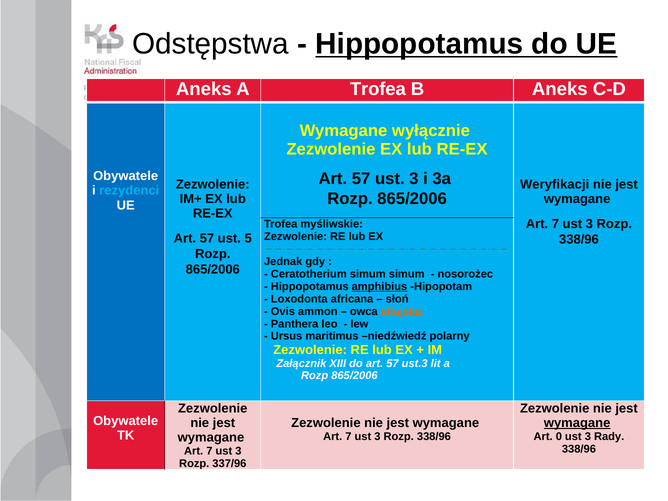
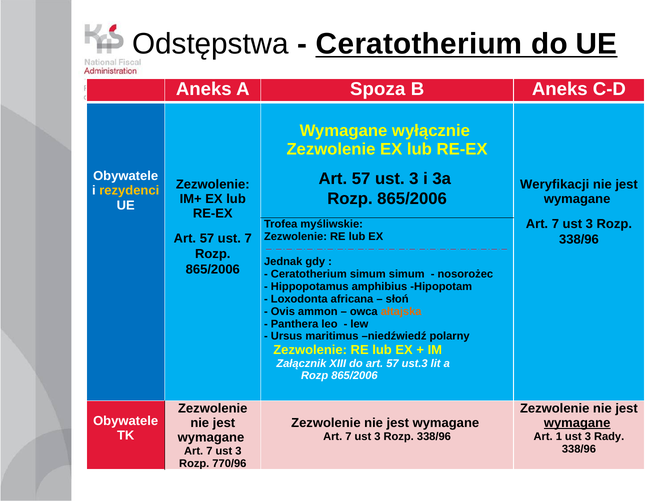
Hippopotamus: Hippopotamus -> Ceratotherium (419, 44)
A Trofea: Trofea -> Spoza (378, 89)
rezydenci colour: light blue -> yellow (129, 191)
ust 5: 5 -> 7 (248, 238)
amphibius underline: present -> none (379, 286)
0: 0 -> 1 (559, 436)
337/96: 337/96 -> 770/96 (229, 463)
